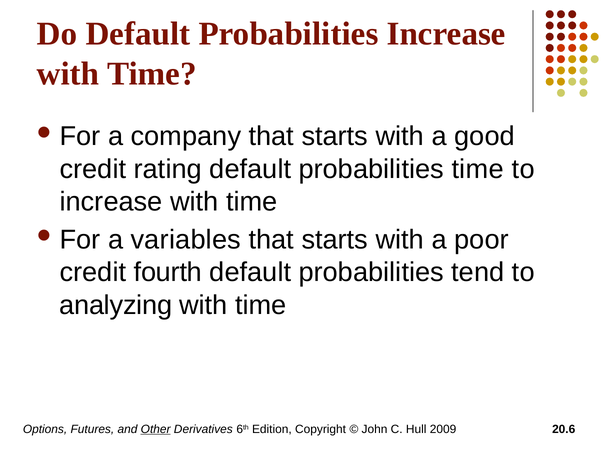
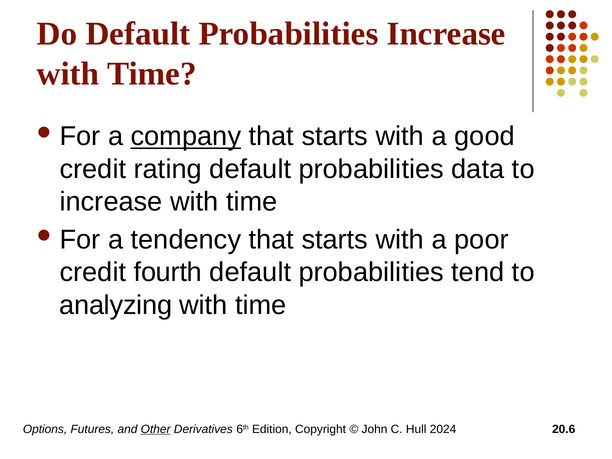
company underline: none -> present (186, 136)
probabilities time: time -> data (478, 169)
variables: variables -> tendency (186, 240)
2009: 2009 -> 2024 (443, 429)
